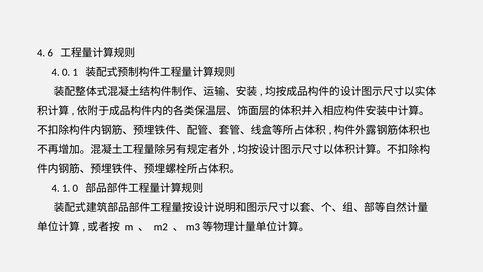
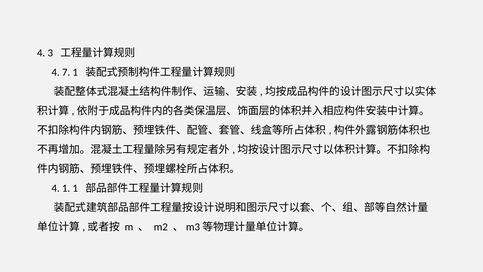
6: 6 -> 3 (50, 53)
4 0: 0 -> 7 (66, 72)
1 0: 0 -> 1 (75, 188)
